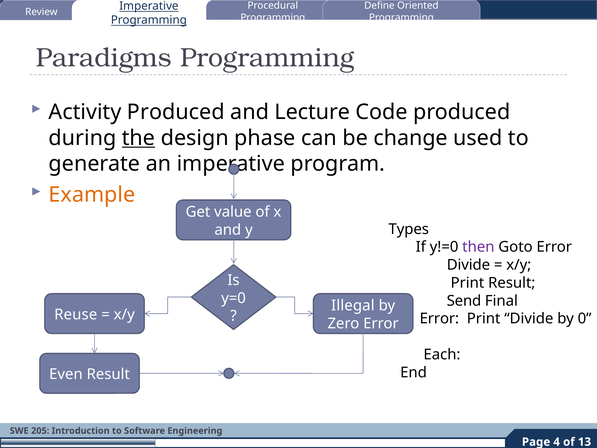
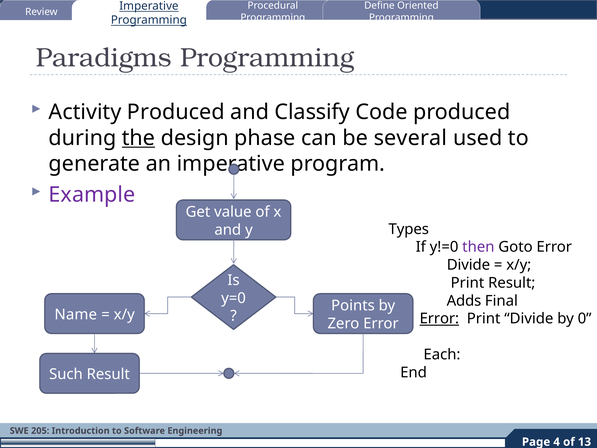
Lecture: Lecture -> Classify (312, 112)
change: change -> several (410, 138)
Example colour: orange -> purple (92, 195)
Send: Send -> Adds (464, 301)
Illegal: Illegal -> Points (353, 305)
Reuse: Reuse -> Name (76, 314)
Error underline: none -> present (439, 319)
Even: Even -> Such (66, 374)
